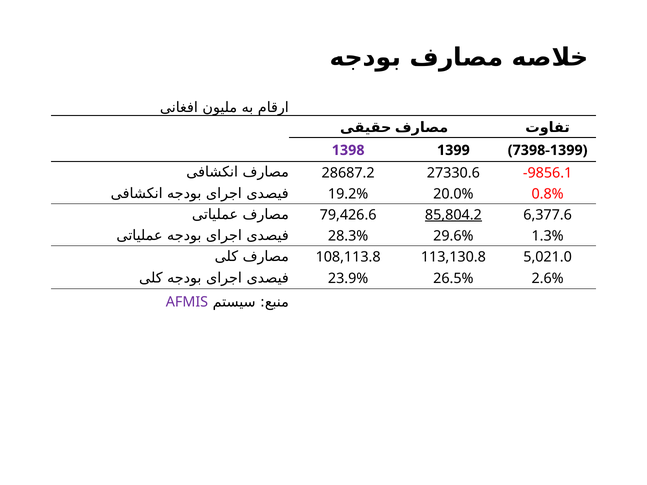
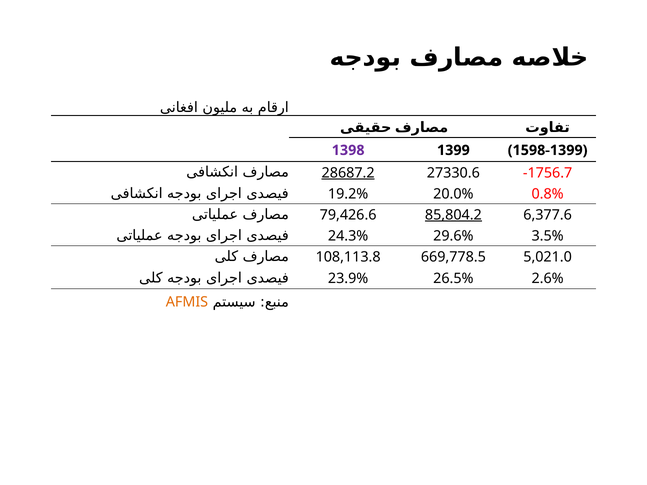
7398-1399: 7398-1399 -> 1598-1399 (548, 150)
28687.2 underline: none -> present (348, 173)
-9856.1: -9856.1 -> -1756.7 (548, 173)
28.3%: 28.3% -> 24.3% (348, 236)
1.3%: 1.3% -> 3.5% (548, 236)
113,130.8: 113,130.8 -> 669,778.5 (453, 257)
AFMIS colour: purple -> orange (187, 302)
